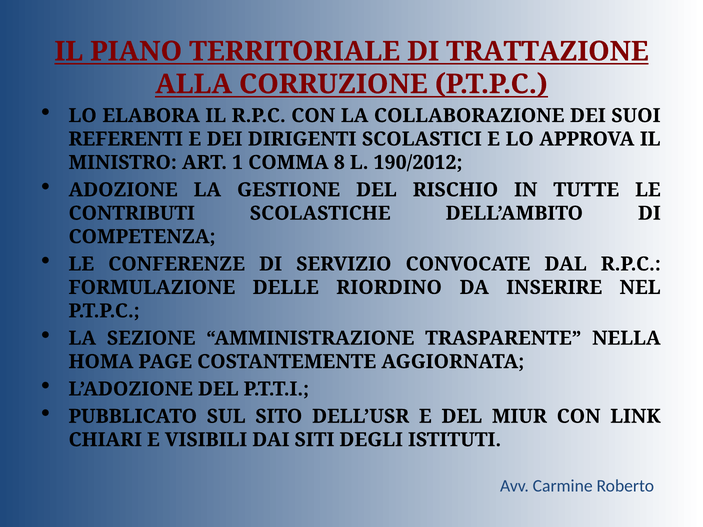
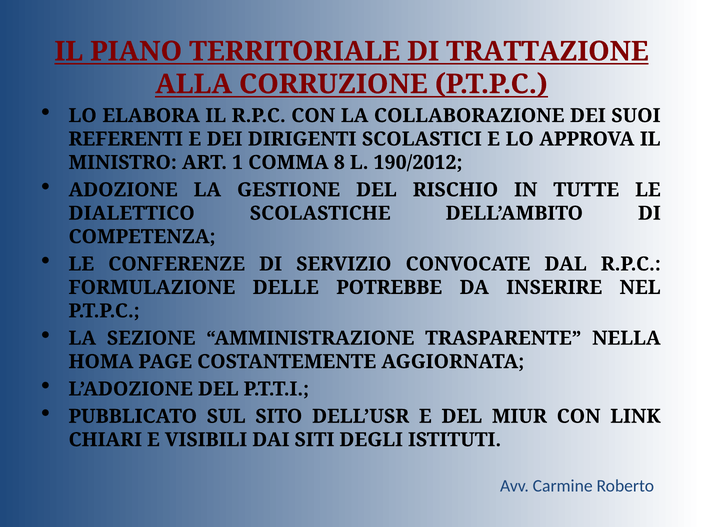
CONTRIBUTI: CONTRIBUTI -> DIALETTICO (132, 213)
RIORDINO: RIORDINO -> POTREBBE (389, 288)
